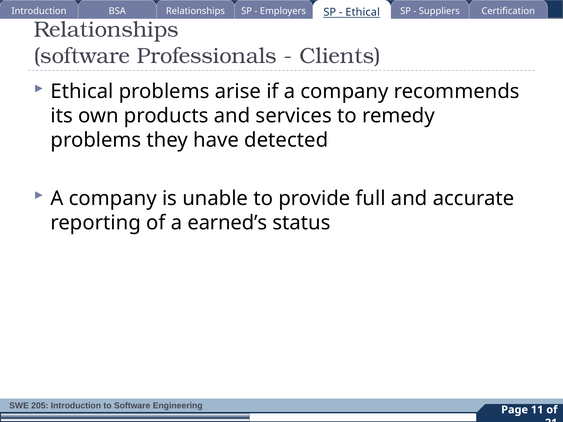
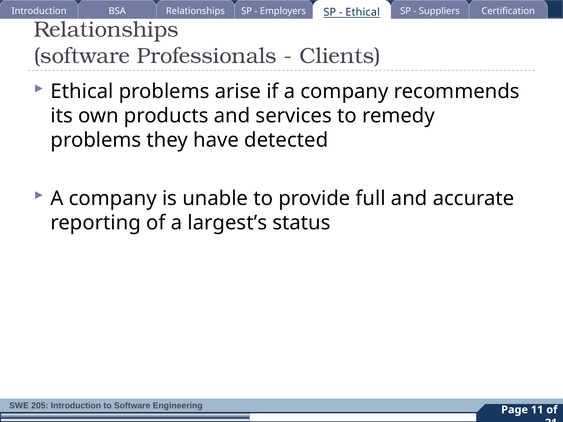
earned’s: earned’s -> largest’s (227, 223)
